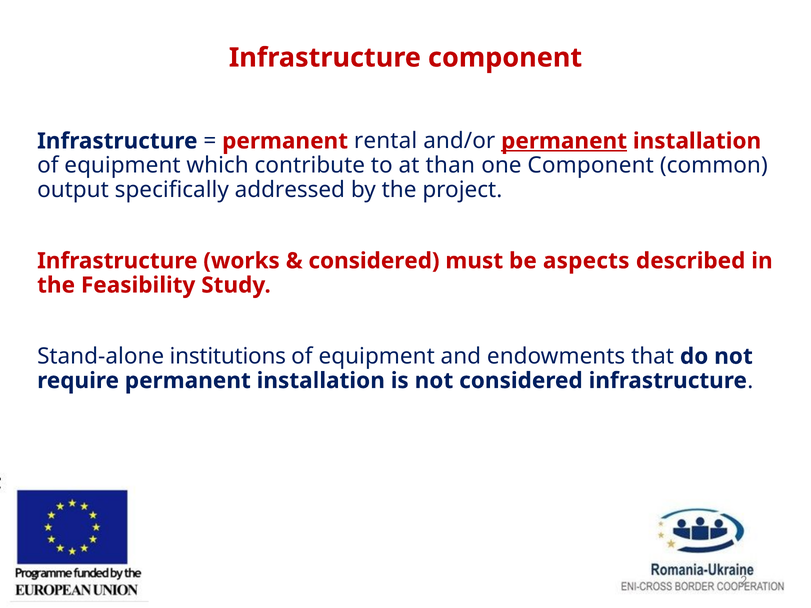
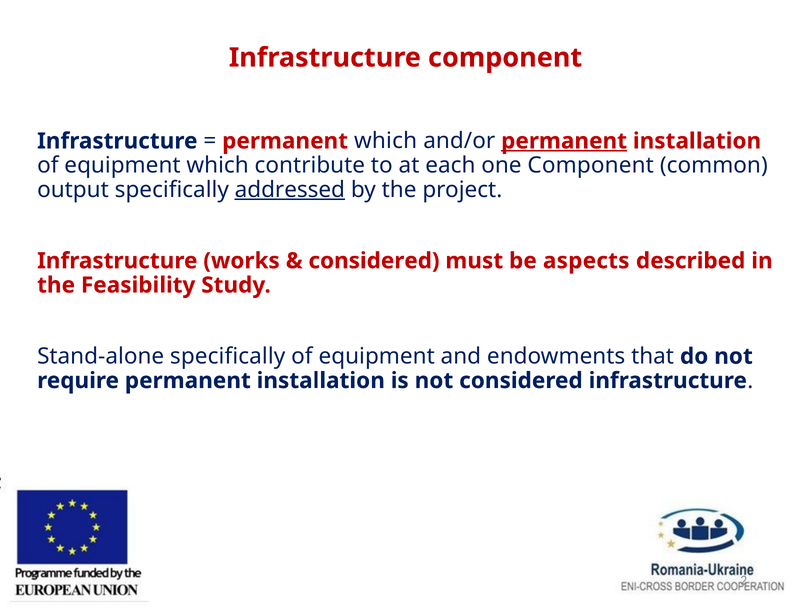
permanent rental: rental -> which (386, 141)
than: than -> each (450, 165)
addressed underline: none -> present (290, 190)
Stand-alone institutions: institutions -> specifically (228, 356)
